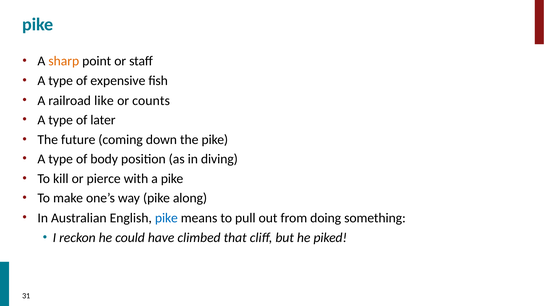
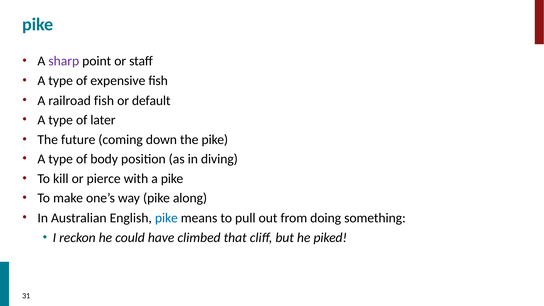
sharp colour: orange -> purple (64, 61)
railroad like: like -> fish (104, 101)
counts: counts -> default (151, 101)
